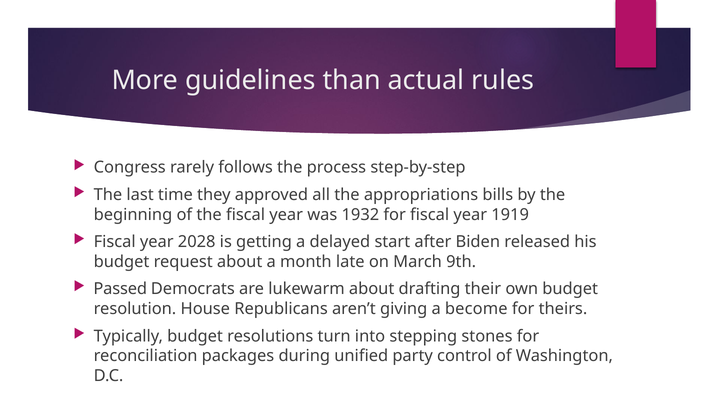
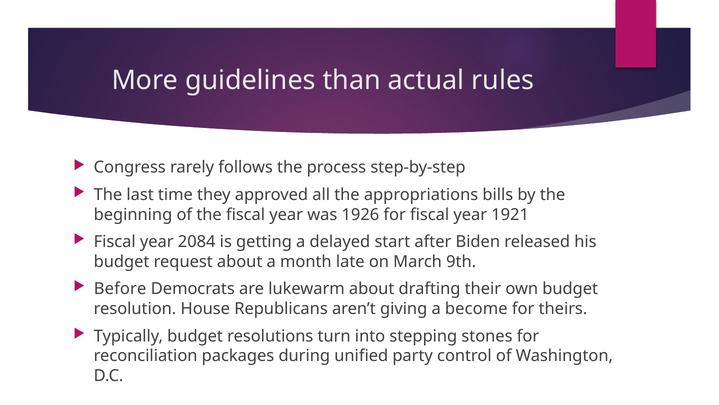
1932: 1932 -> 1926 (360, 214)
1919: 1919 -> 1921 (510, 214)
2028: 2028 -> 2084 (197, 242)
Passed: Passed -> Before (120, 289)
